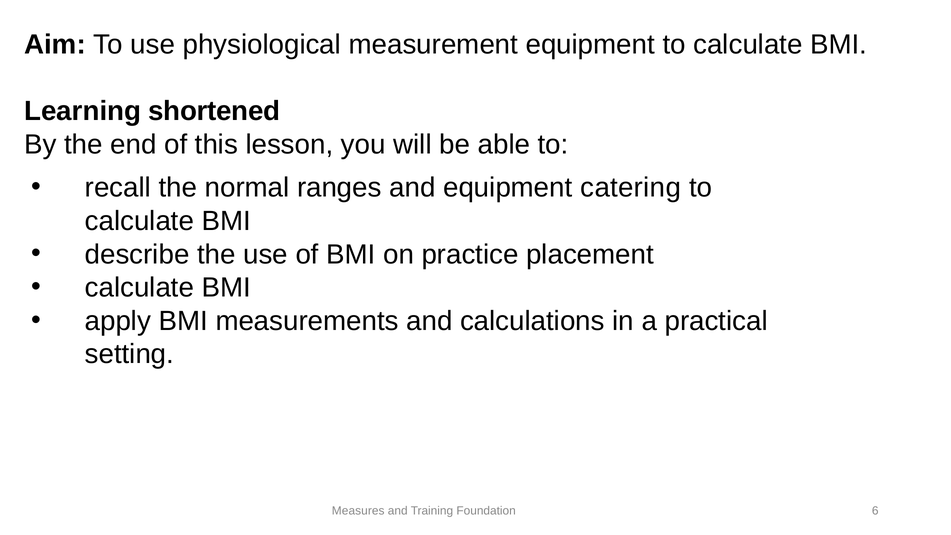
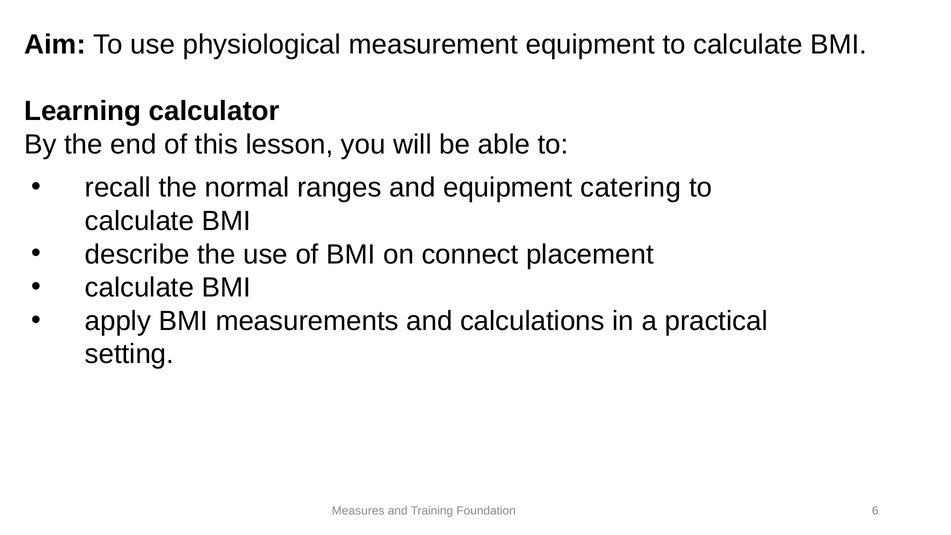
shortened: shortened -> calculator (214, 111)
practice: practice -> connect (470, 254)
